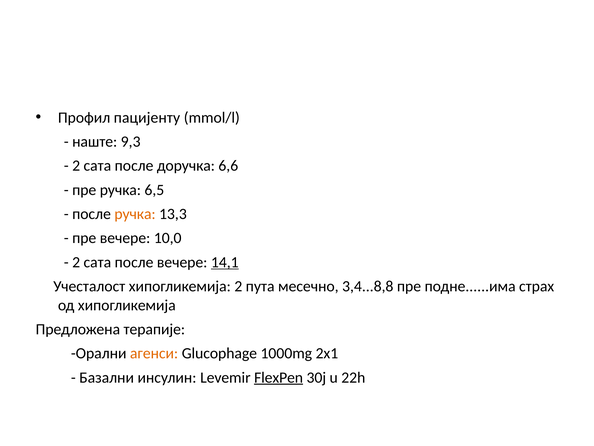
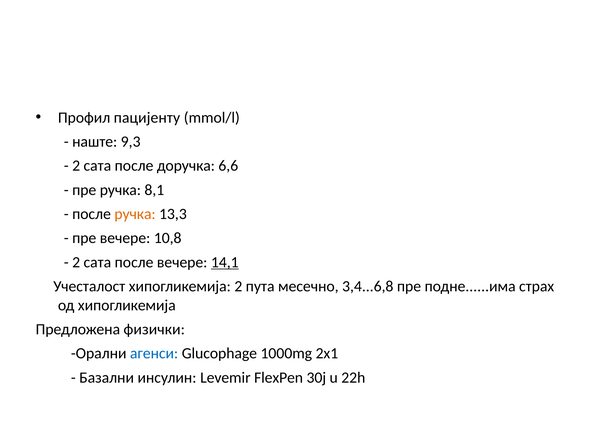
6,5: 6,5 -> 8,1 (154, 190)
10,0: 10,0 -> 10,8 (168, 238)
3,4...8,8: 3,4...8,8 -> 3,4...6,8 (368, 286)
терапије: терапије -> физички (154, 329)
агенси colour: orange -> blue (154, 353)
FlexPen underline: present -> none (279, 377)
